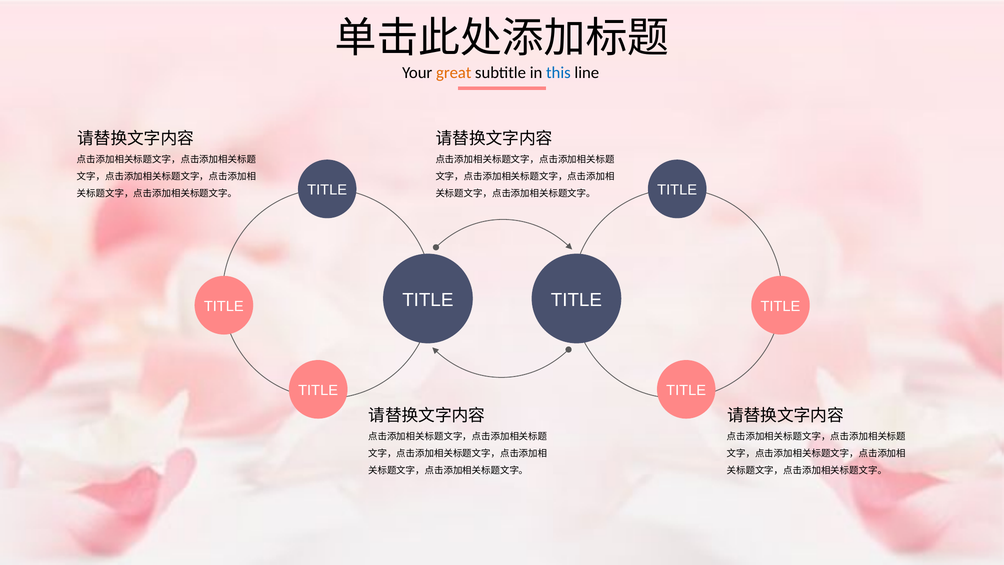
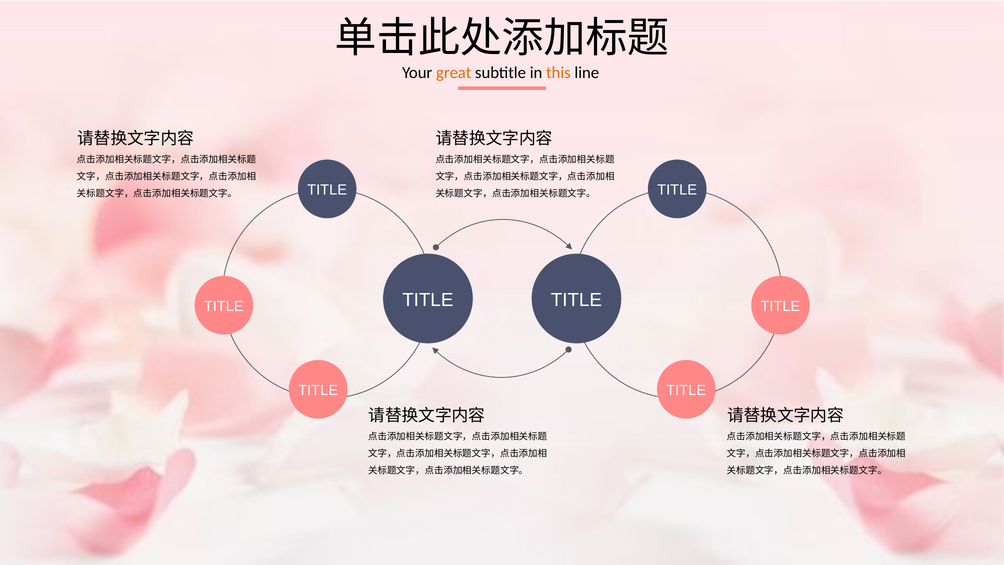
this colour: blue -> orange (558, 73)
